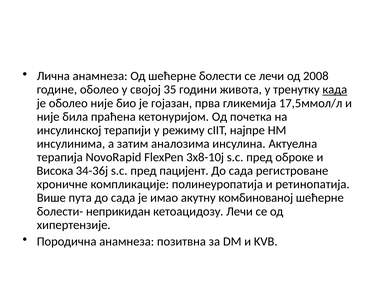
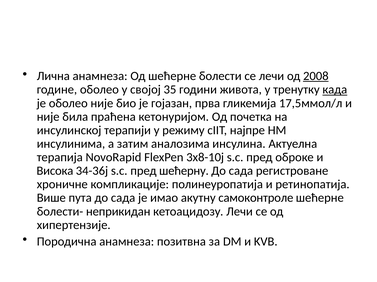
2008 underline: none -> present (316, 76)
пацијент: пацијент -> шећерну (184, 171)
комбинованој: комбинованој -> самоконтроле (256, 198)
